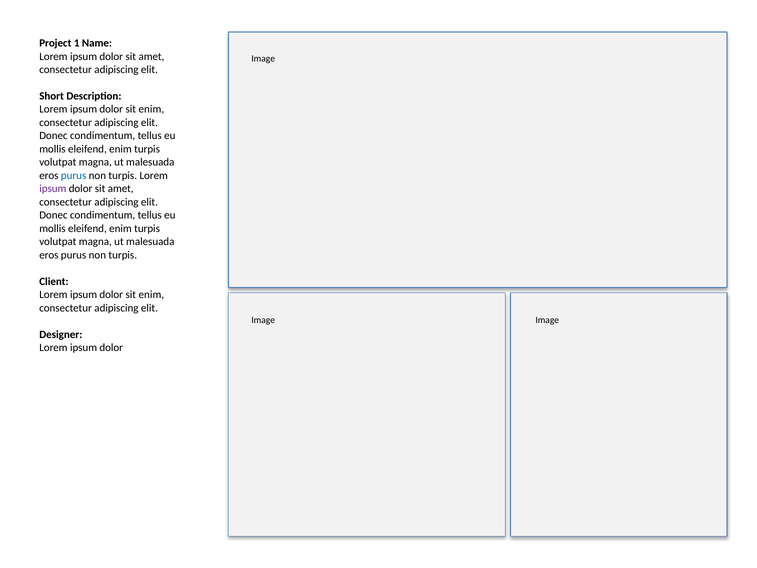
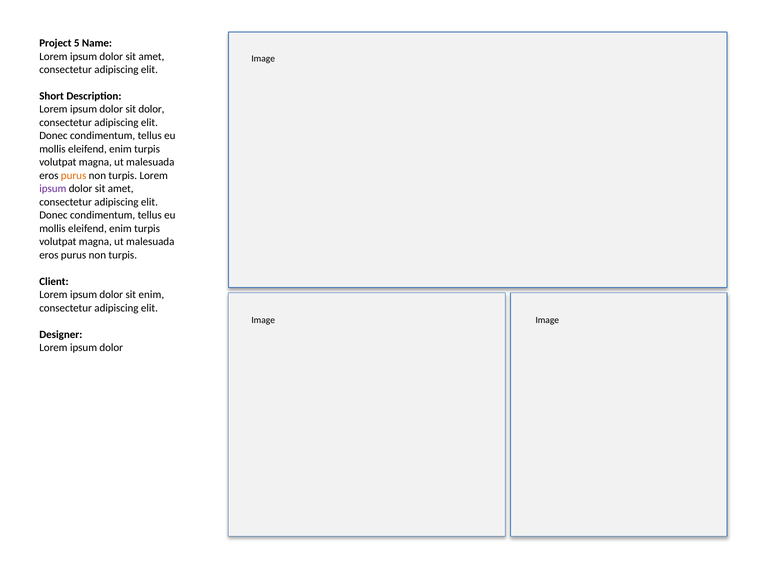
1: 1 -> 5 (77, 43)
enim: enim -> dolor (151, 109)
purus colour: blue -> orange (74, 175)
